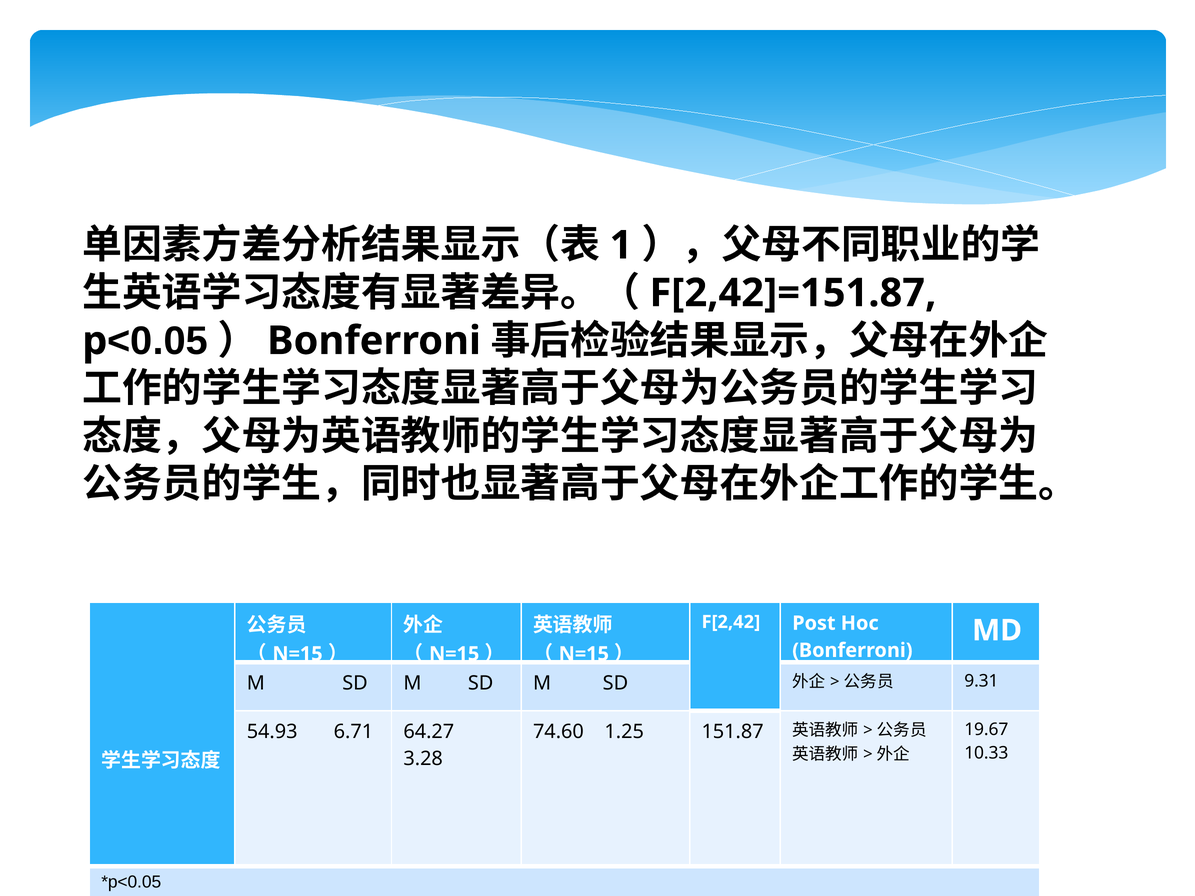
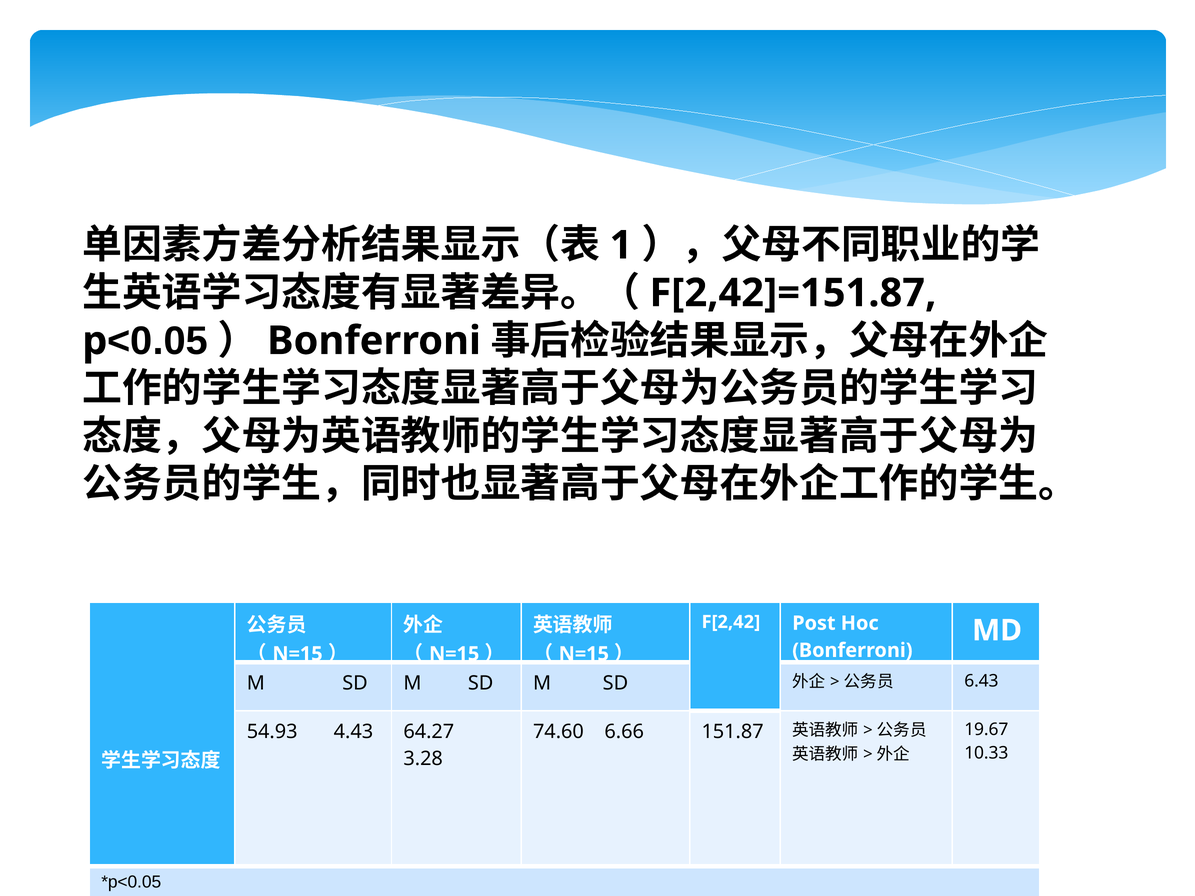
9.31: 9.31 -> 6.43 (981, 681)
6.71: 6.71 -> 4.43 (353, 732)
1.25: 1.25 -> 6.66 (624, 732)
